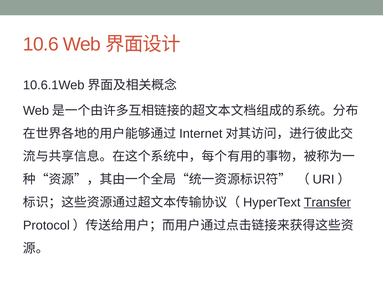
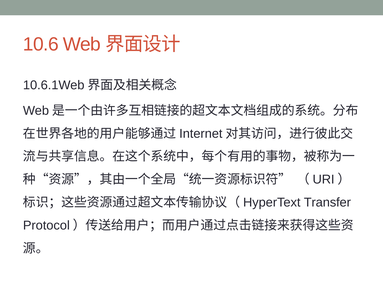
Transfer underline: present -> none (327, 203)
